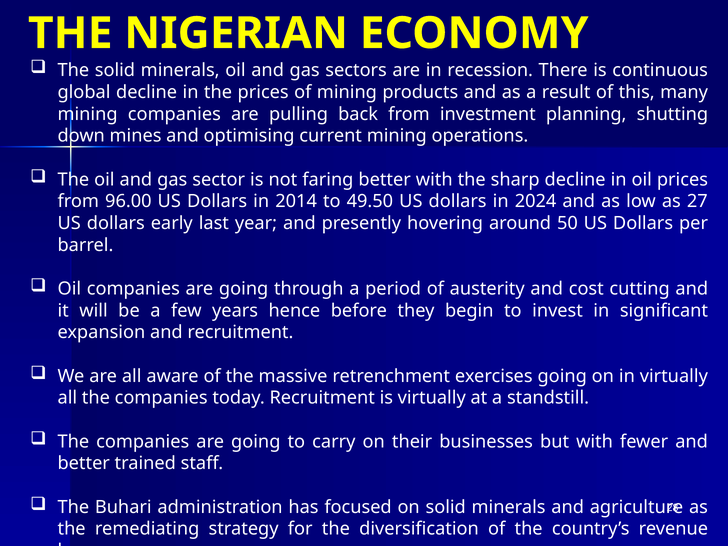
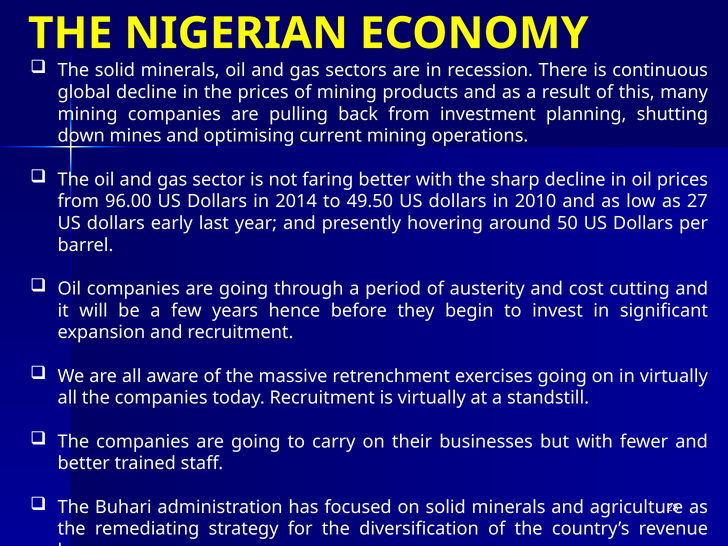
2024: 2024 -> 2010 (536, 201)
